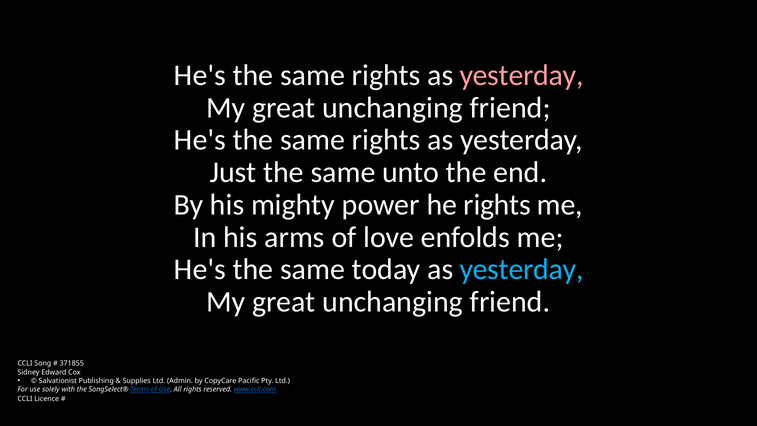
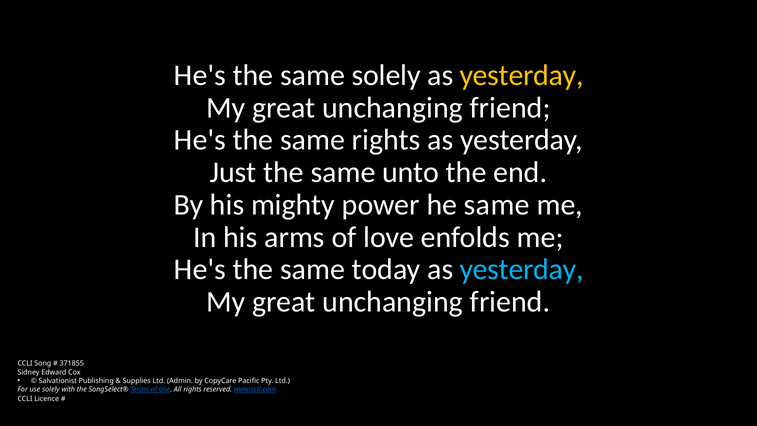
rights: rights -> solely (386, 75)
yesterday colour: pink -> yellow (522, 75)
he rights: rights -> same (497, 205)
